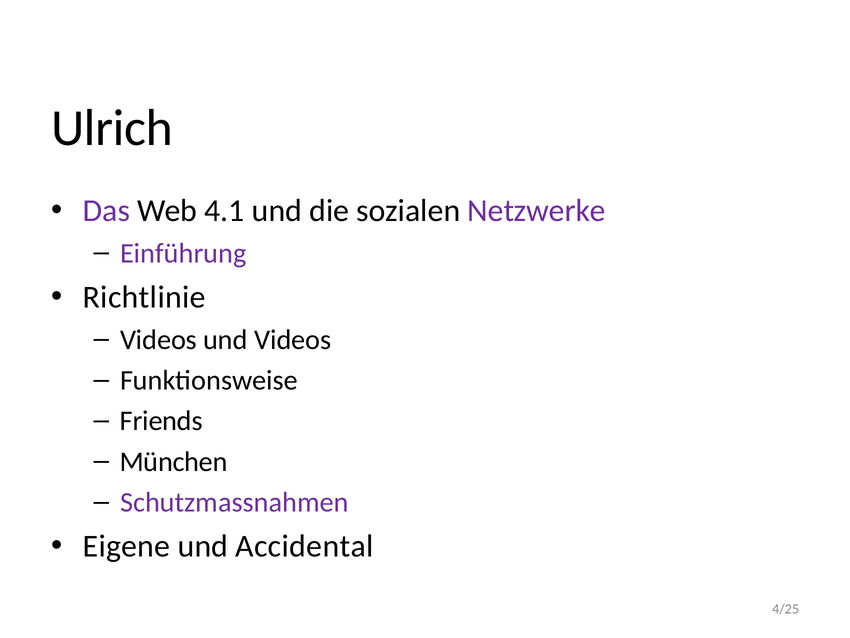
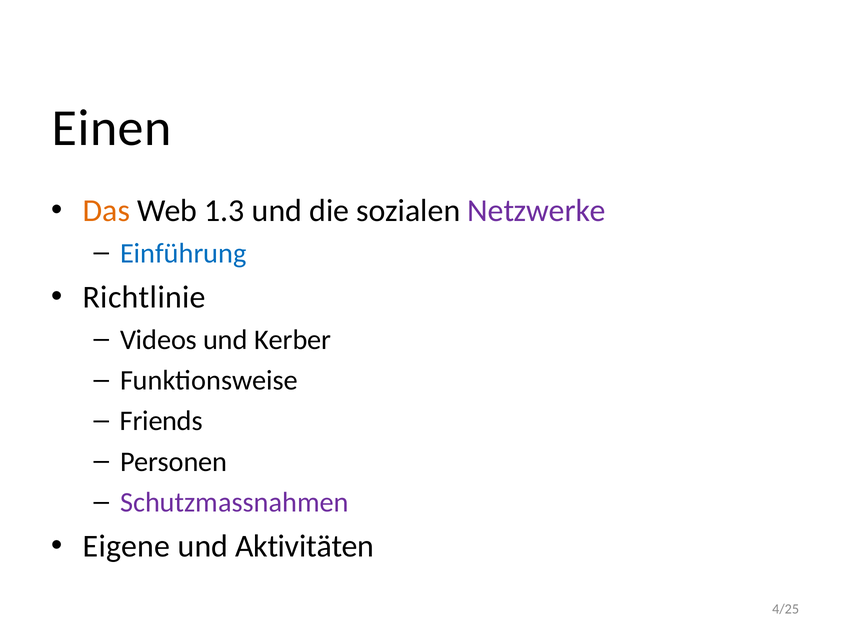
Ulrich: Ulrich -> Einen (112, 128)
Das colour: purple -> orange (107, 211)
4.1: 4.1 -> 1.3 (224, 211)
Einführung colour: purple -> blue (183, 253)
und Videos: Videos -> Kerber (293, 340)
München: München -> Personen (174, 461)
Accidental: Accidental -> Aktivitäten (305, 546)
